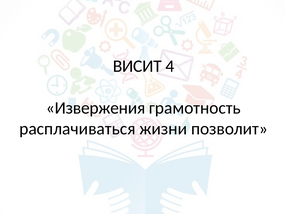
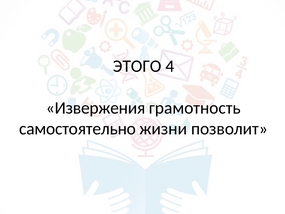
ВИСИТ: ВИСИТ -> ЭТОГО (137, 66)
расплачиваться: расплачиваться -> самостоятельно (78, 129)
